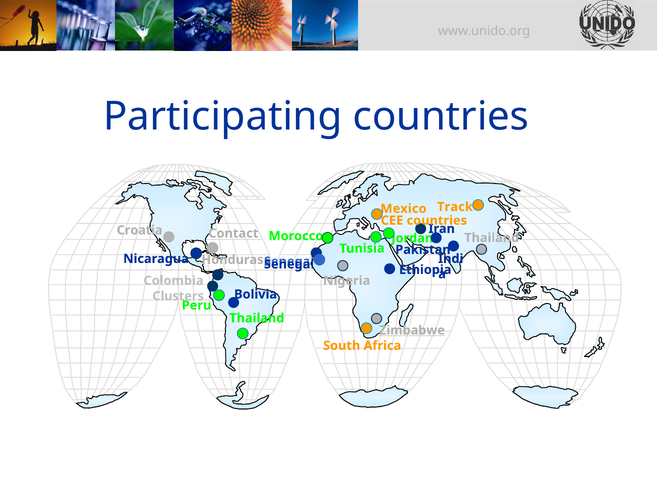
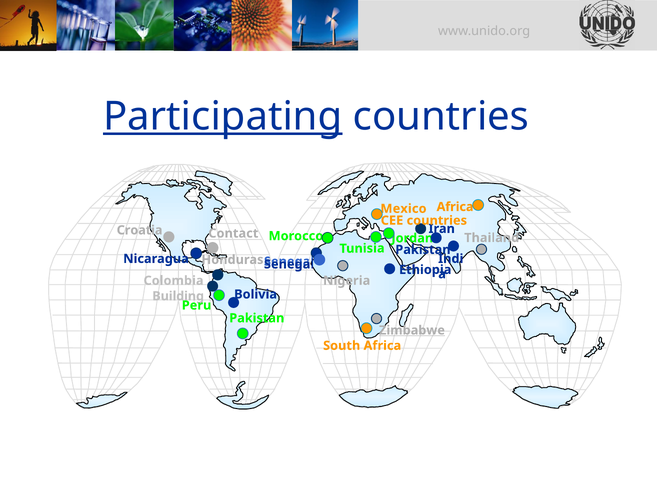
Participating underline: none -> present (223, 117)
Track: Track -> Africa (455, 207)
Clusters: Clusters -> Building (178, 297)
Thailand: Thailand -> Pakistan (257, 319)
